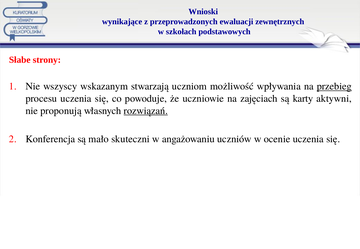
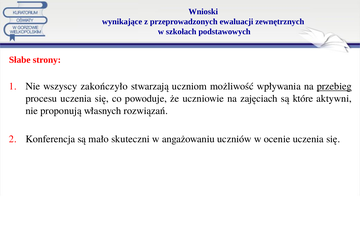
wskazanym: wskazanym -> zakończyło (104, 86)
karty: karty -> które (303, 99)
rozwiązań underline: present -> none (146, 111)
